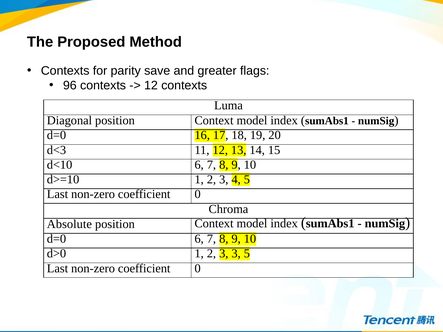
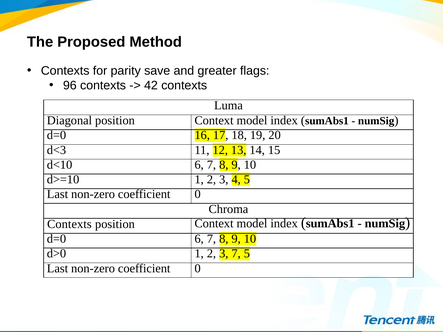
12: 12 -> 42 (151, 86)
Absolute: Absolute -> Contexts (69, 224)
3 3: 3 -> 7 (236, 254)
